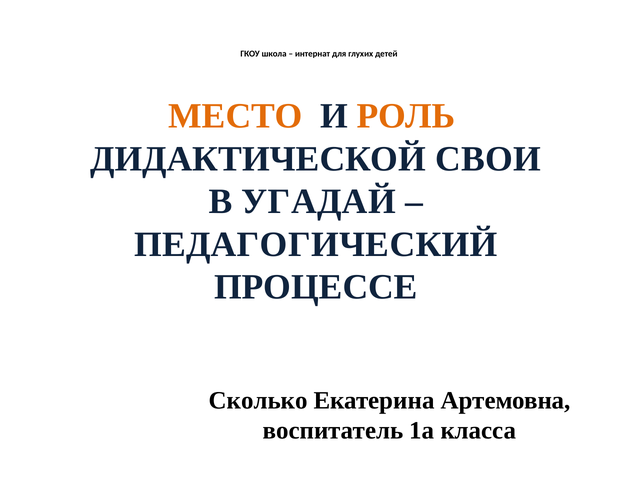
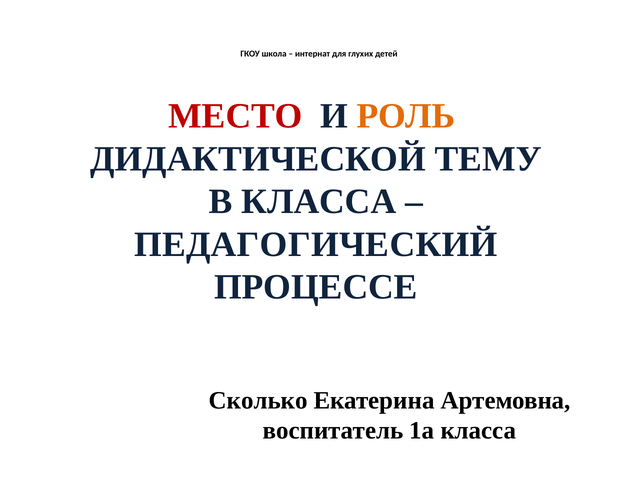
МЕСТО colour: orange -> red (236, 116)
СВОИ: СВОИ -> ТЕМУ (488, 159)
В УГАДАЙ: УГАДАЙ -> КЛАССА (319, 202)
